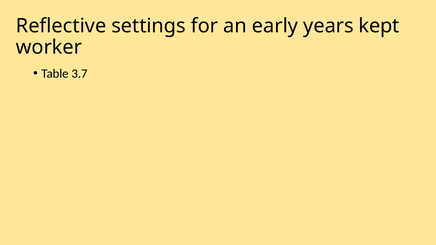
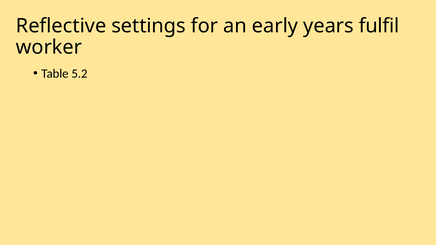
kept: kept -> fulfil (379, 26)
3.7: 3.7 -> 5.2 (79, 74)
